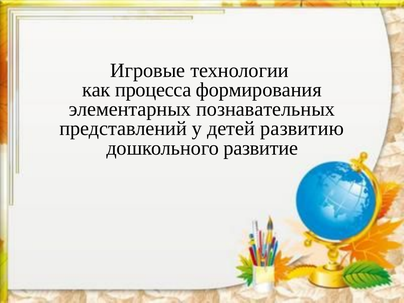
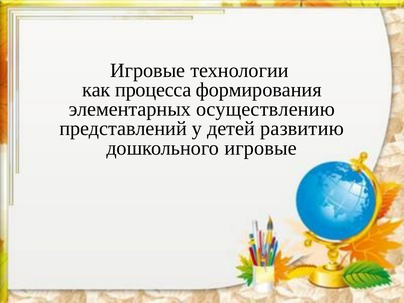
познавательных: познавательных -> осуществлению (266, 109)
дошкольного развитие: развитие -> игровые (261, 148)
